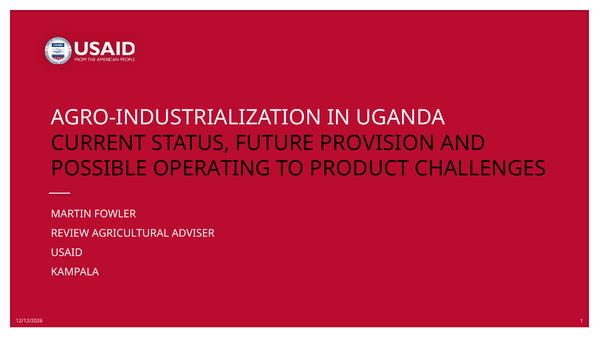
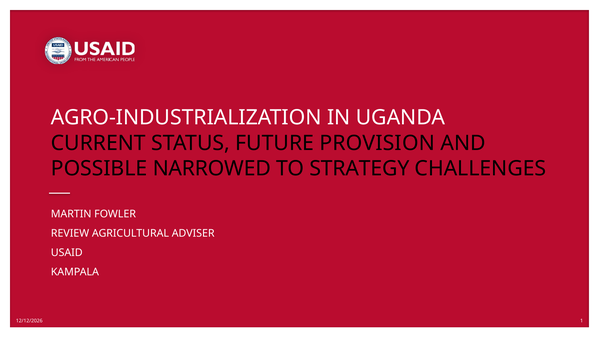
OPERATING: OPERATING -> NARROWED (212, 169)
PRODUCT: PRODUCT -> STRATEGY (359, 169)
